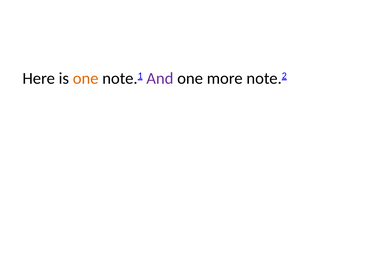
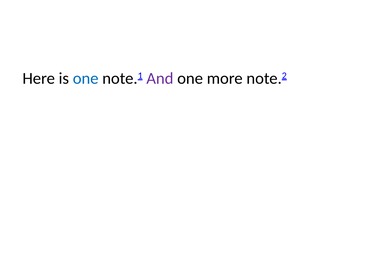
one colour: orange -> blue (86, 78)
